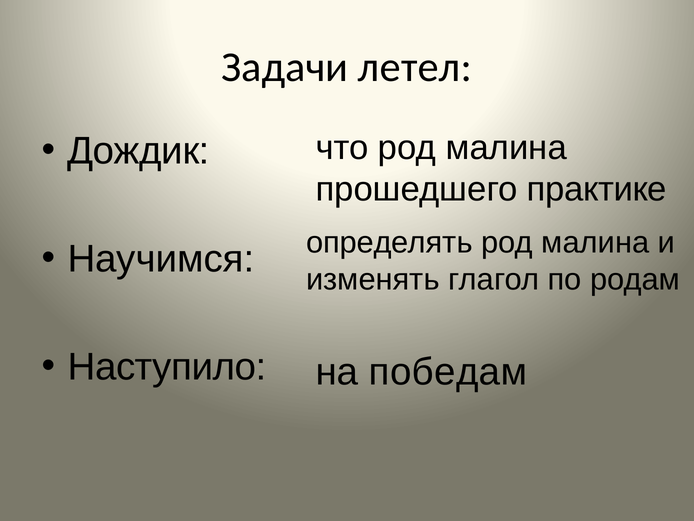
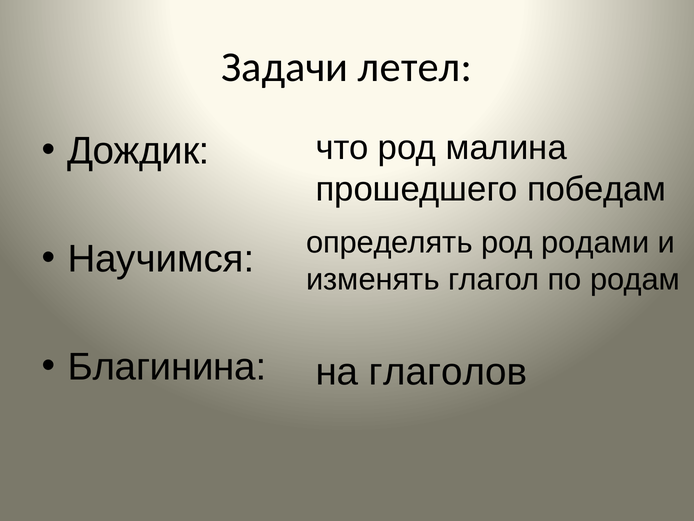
практике: практике -> победам (597, 189)
определять род малина: малина -> родами (595, 242)
Наступило: Наступило -> Благинина (167, 367)
победам: победам -> глаголов (448, 371)
